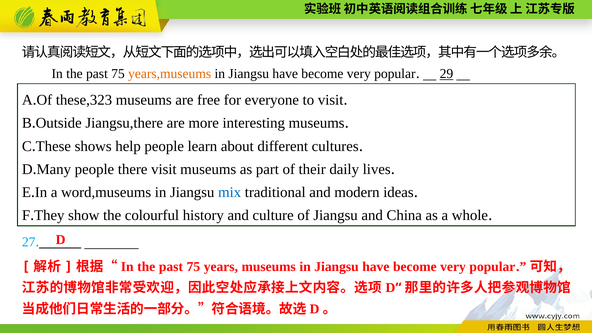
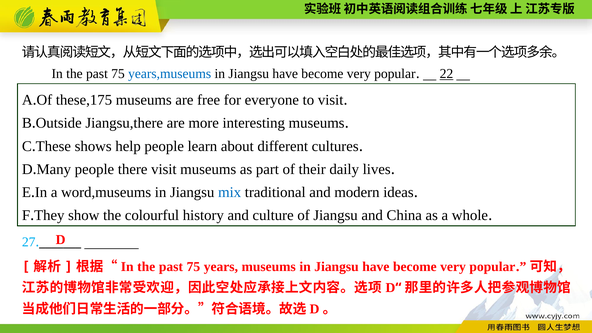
years,museums colour: orange -> blue (170, 74)
29: 29 -> 22 (446, 74)
these,323: these,323 -> these,175 (84, 100)
